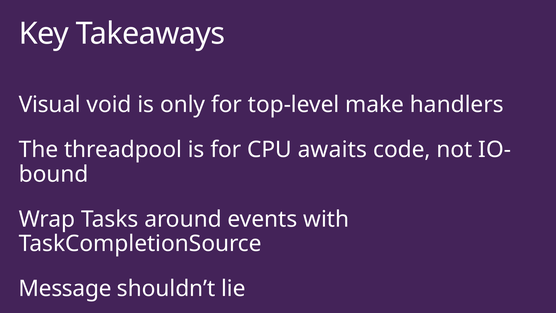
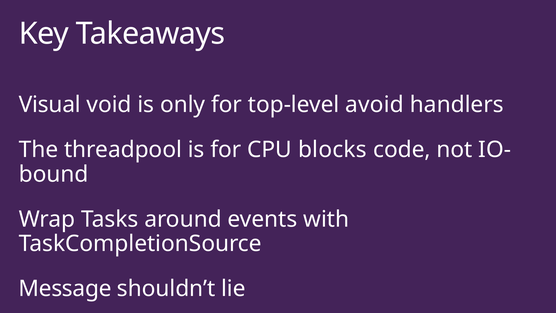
make: make -> avoid (375, 105)
awaits: awaits -> blocks (332, 149)
